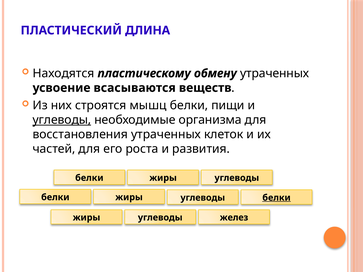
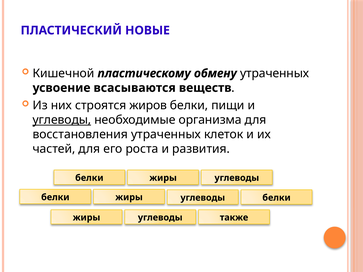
ДЛИНА: ДЛИНА -> НОВЫЕ (147, 30)
Находятся: Находятся -> Кишечной (64, 73)
мышц: мышц -> жиров (148, 105)
белки underline: present -> none (276, 198)
желез: желез -> также (234, 218)
